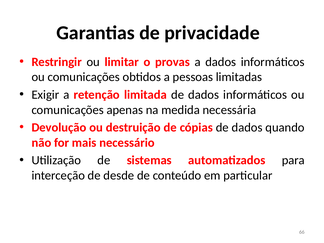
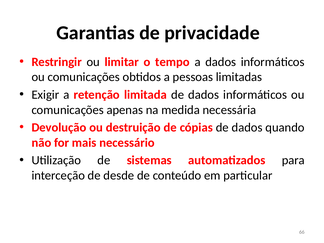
provas: provas -> tempo (172, 62)
